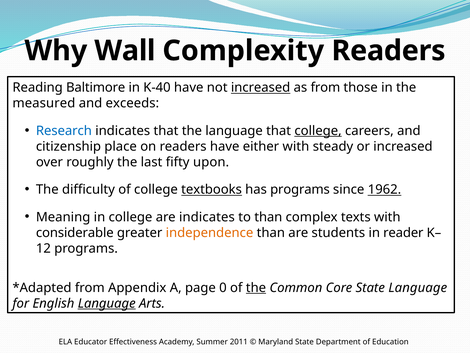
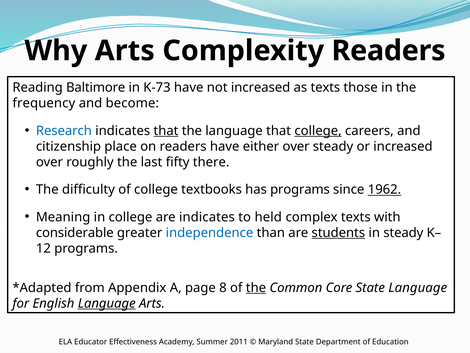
Why Wall: Wall -> Arts (125, 51)
K-40: K-40 -> K-73 (157, 87)
increased underline: present -> none (261, 87)
as from: from -> texts (325, 87)
measured: measured -> frequency (44, 103)
exceeds: exceeds -> become (132, 103)
that underline: none -> present (166, 131)
either with: with -> over (296, 146)
upon: upon -> there (211, 162)
textbooks underline: present -> none (212, 189)
to than: than -> held (268, 217)
independence colour: orange -> blue (210, 232)
students underline: none -> present (338, 232)
in reader: reader -> steady (403, 232)
0: 0 -> 8 (223, 287)
